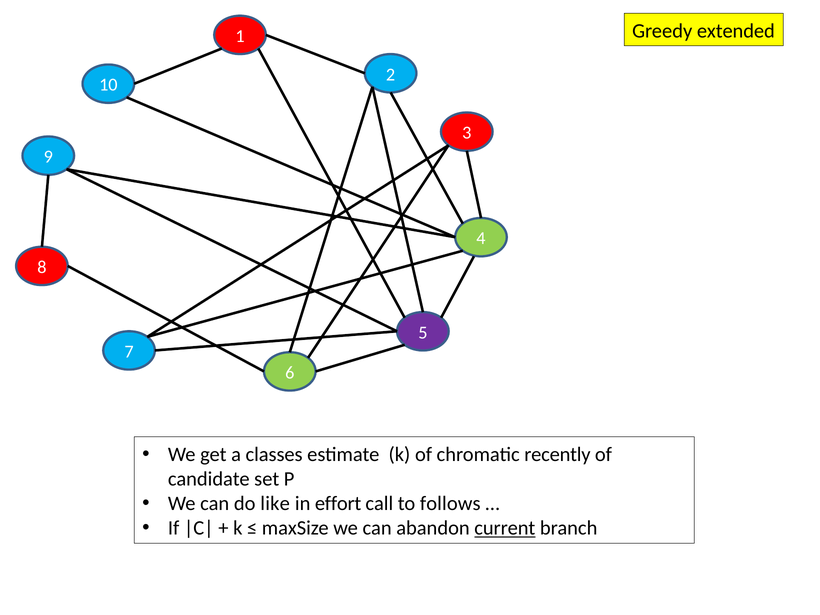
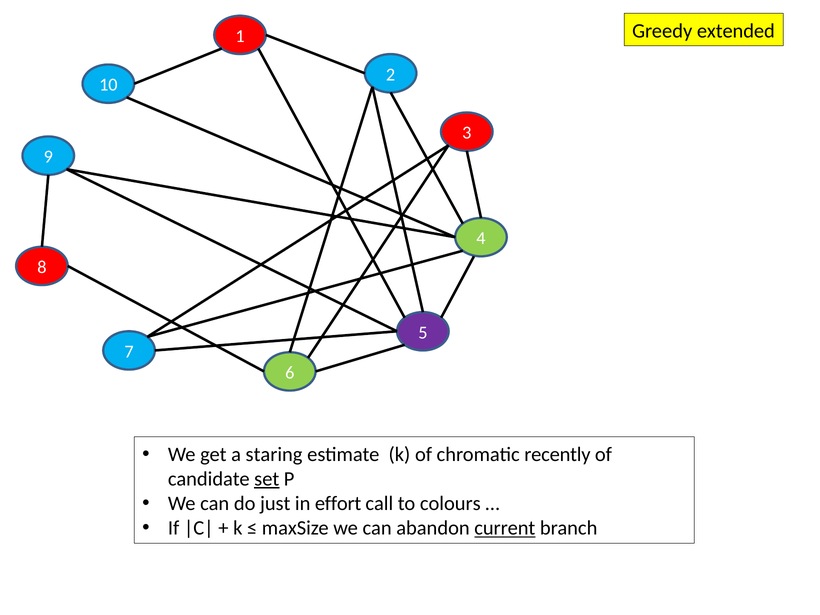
classes: classes -> staring (274, 454)
set underline: none -> present (267, 479)
like: like -> just (275, 504)
follows: follows -> colours (450, 504)
